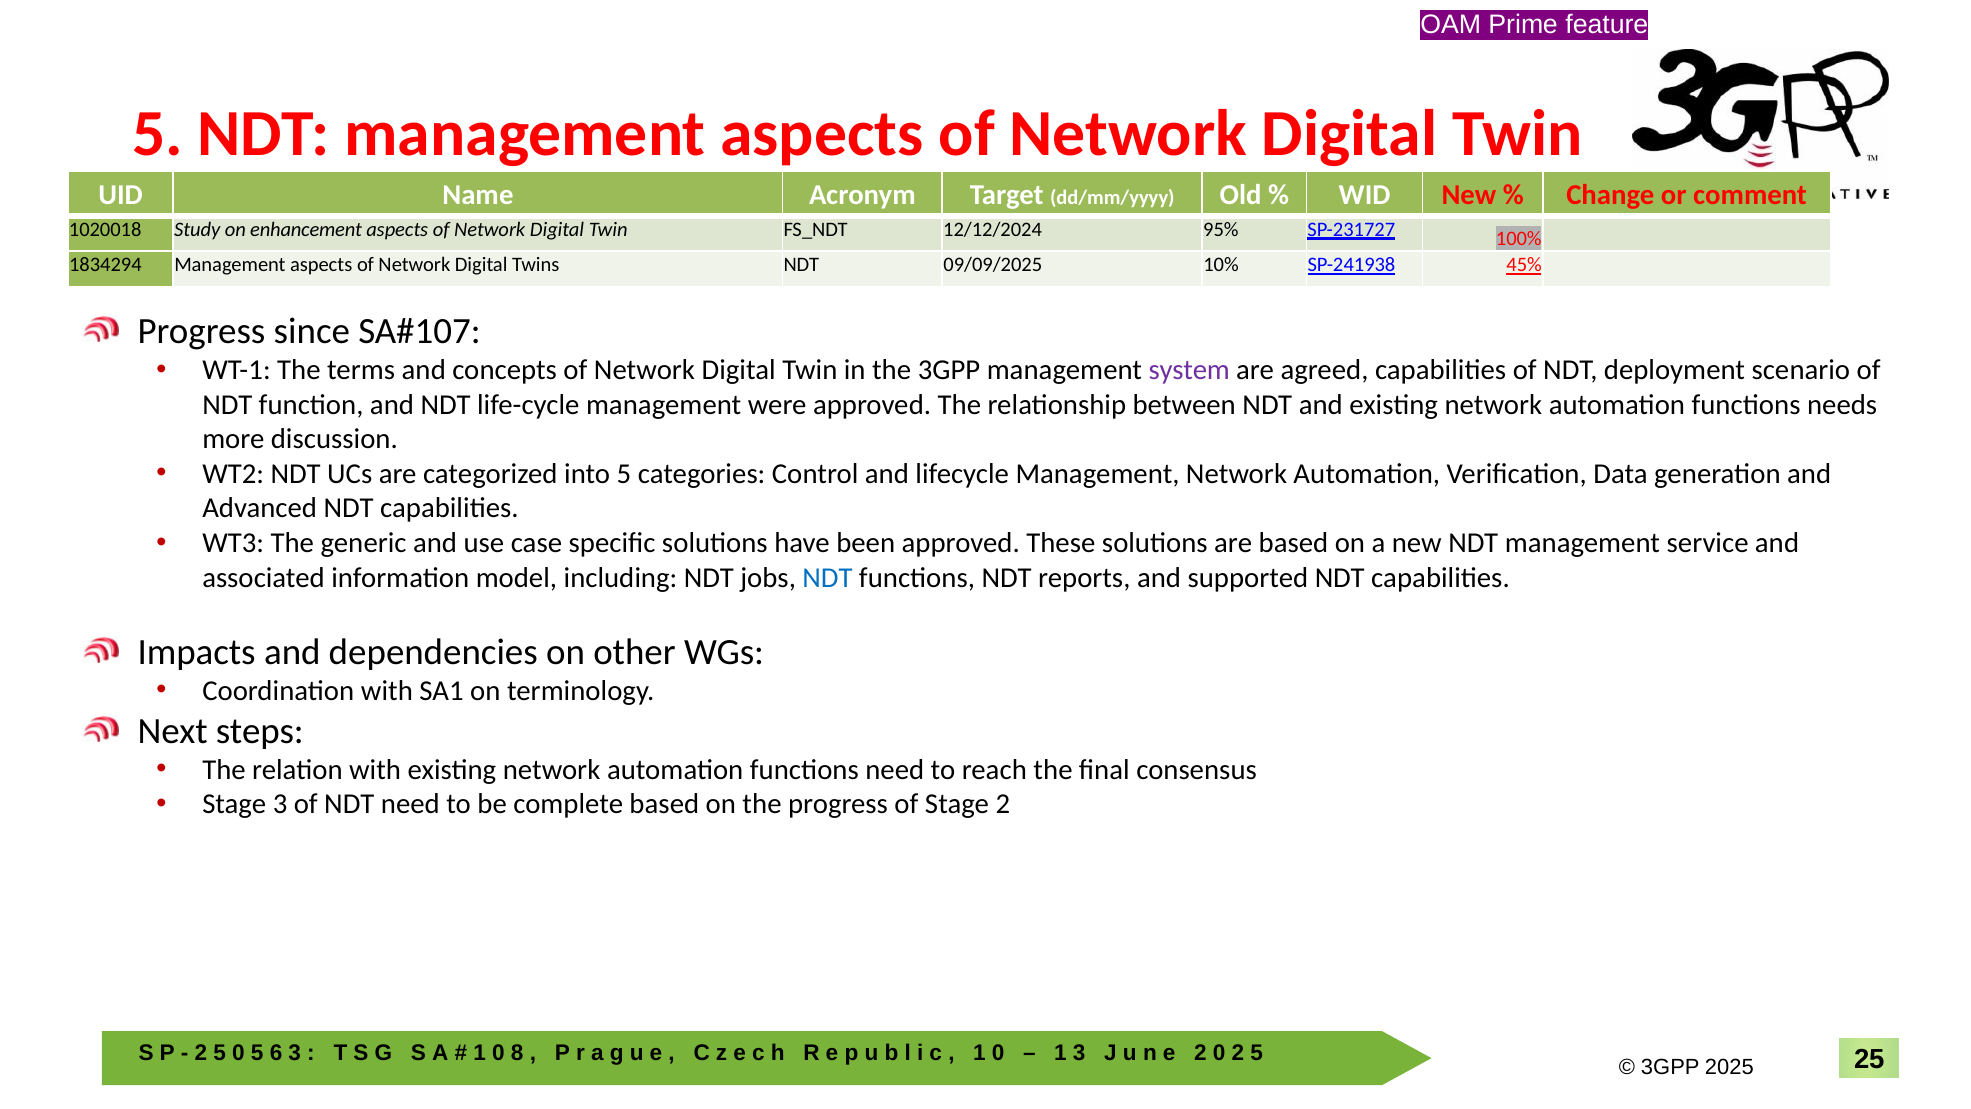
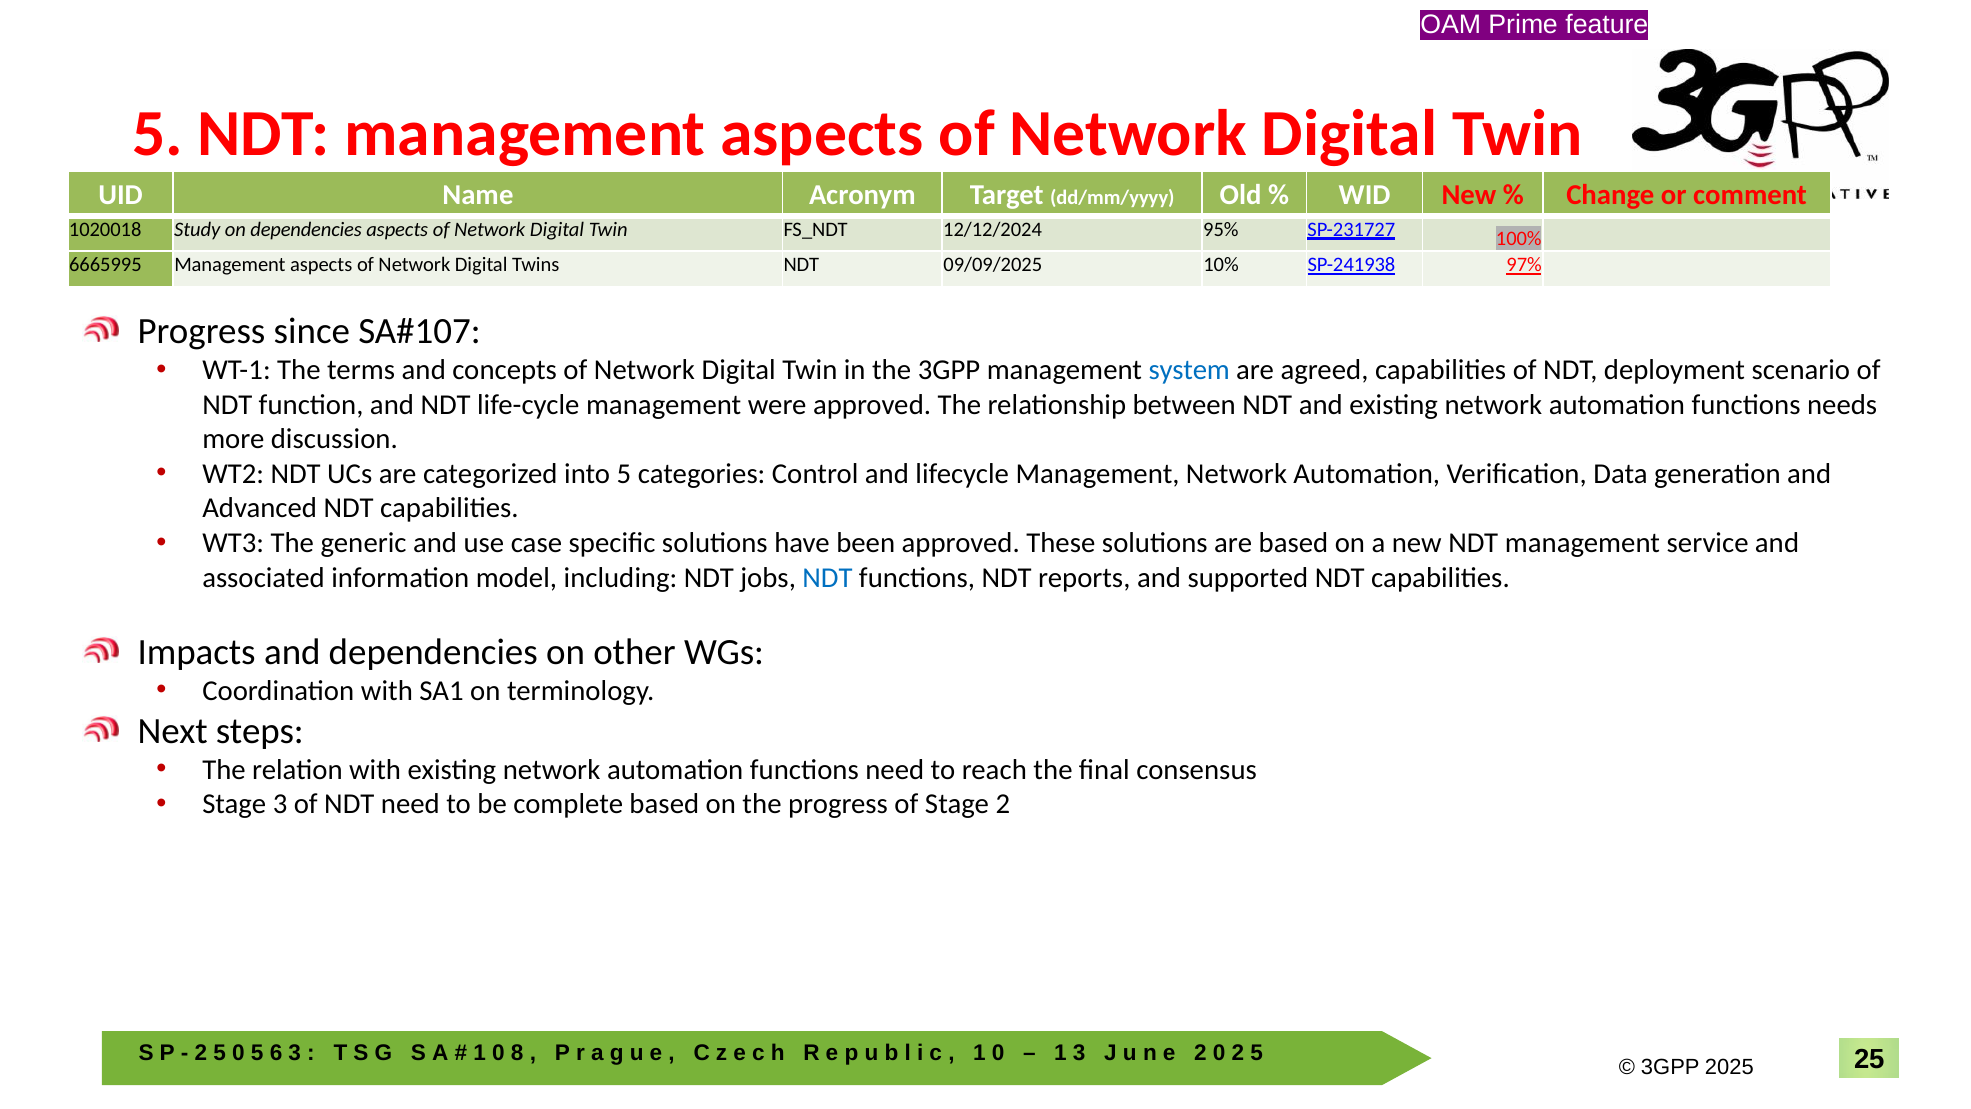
on enhancement: enhancement -> dependencies (306, 229)
1834294: 1834294 -> 6665995 (105, 265)
45%: 45% -> 97% (1524, 265)
system colour: purple -> blue (1189, 370)
